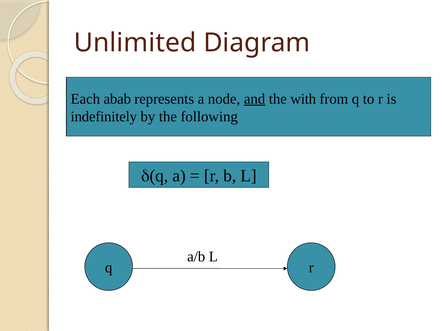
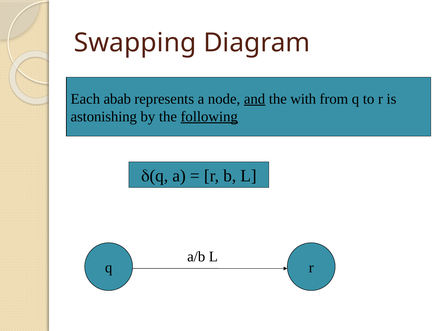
Unlimited: Unlimited -> Swapping (135, 43)
indefinitely: indefinitely -> astonishing (104, 117)
following underline: none -> present (209, 117)
